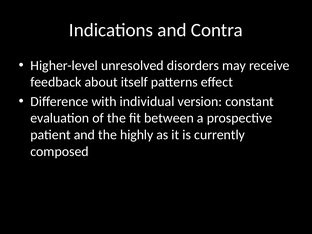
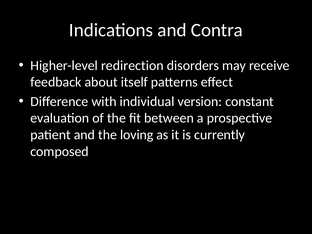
unresolved: unresolved -> redirection (132, 65)
highly: highly -> loving (137, 135)
